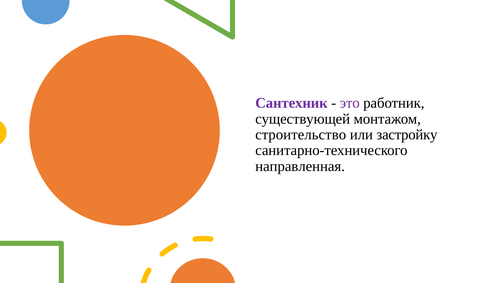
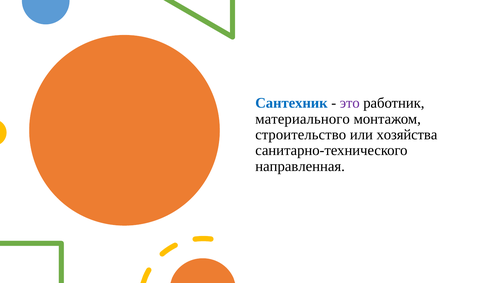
Сантехник colour: purple -> blue (291, 103)
существующей: существующей -> материального (303, 119)
застройку: застройку -> хозяйства (407, 135)
